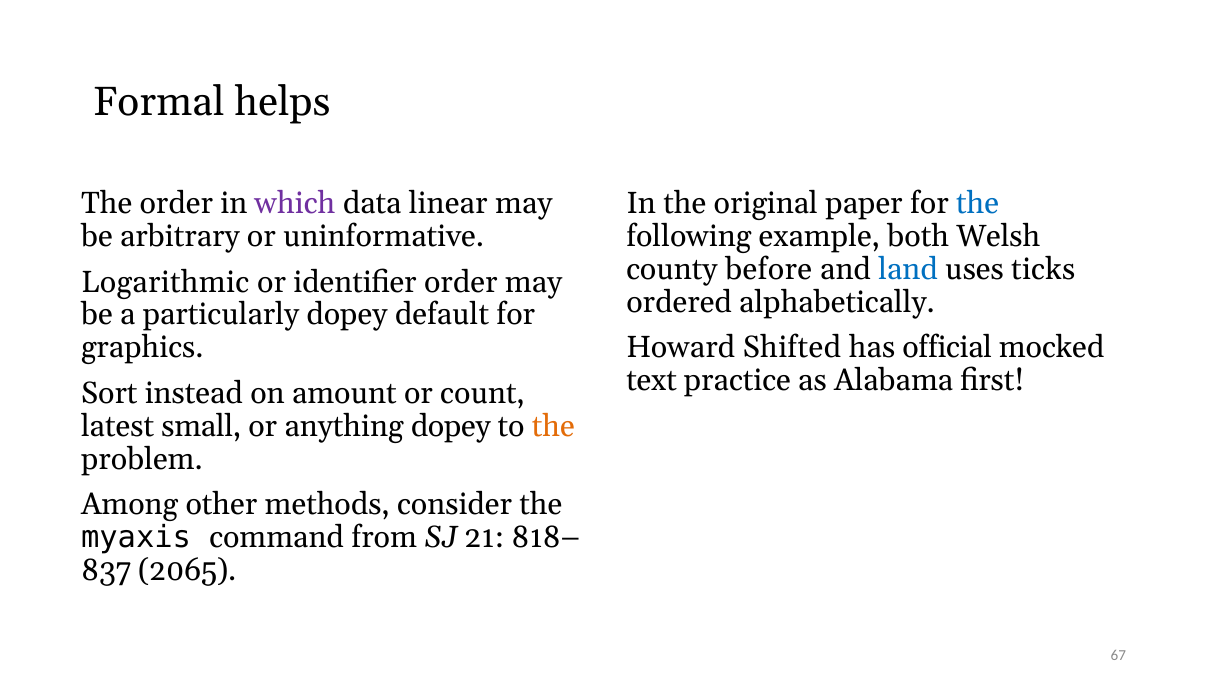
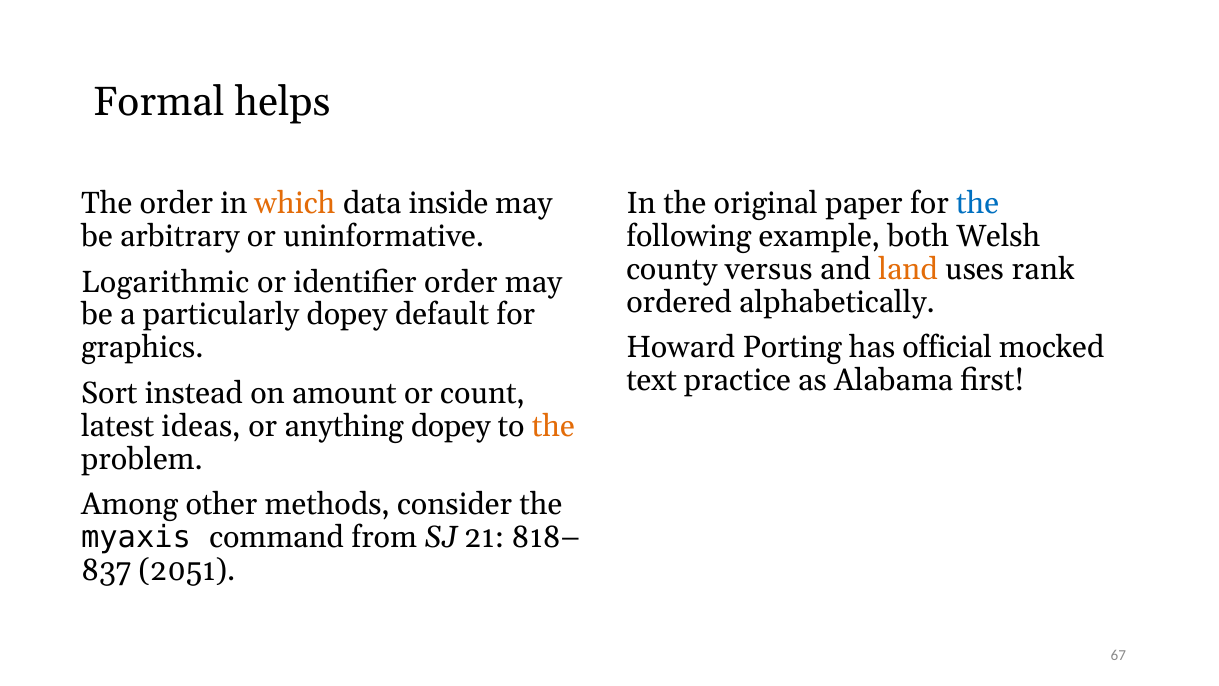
which colour: purple -> orange (295, 203)
linear: linear -> inside (448, 203)
before: before -> versus (769, 269)
land colour: blue -> orange (908, 269)
ticks: ticks -> rank (1043, 269)
Shifted: Shifted -> Porting (792, 348)
small: small -> ideas (201, 426)
2065: 2065 -> 2051 (187, 570)
